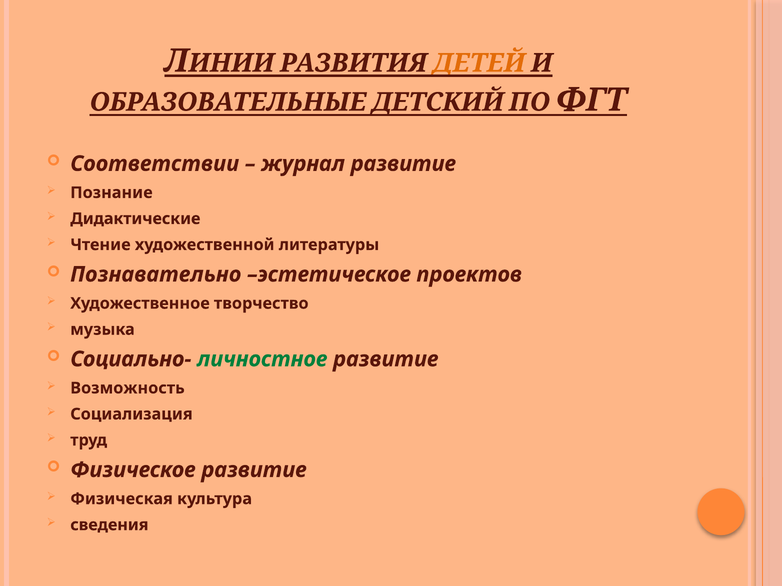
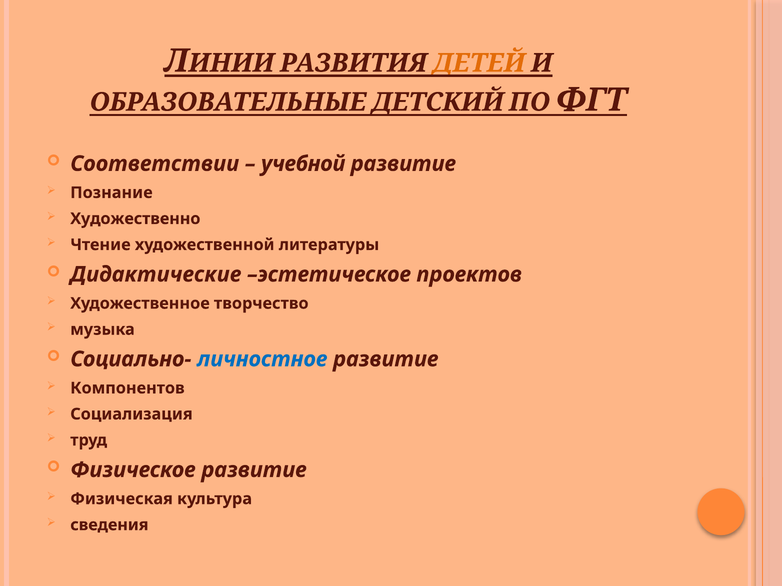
журнал: журнал -> учебной (303, 164)
Дидактические: Дидактические -> Художественно (135, 219)
Познавательно: Познавательно -> Дидактические (156, 275)
личностное colour: green -> blue (262, 359)
Возможность: Возможность -> Компонентов (127, 388)
